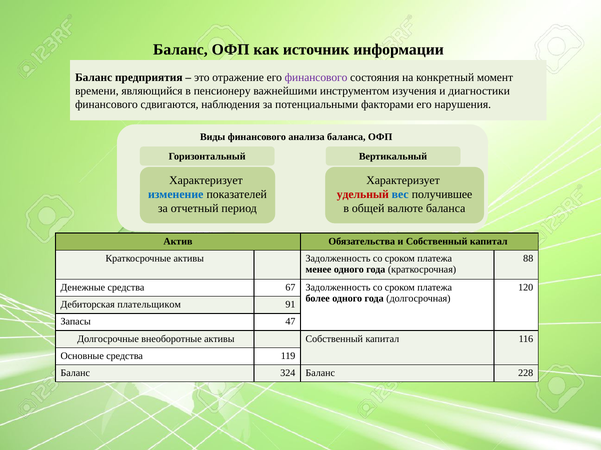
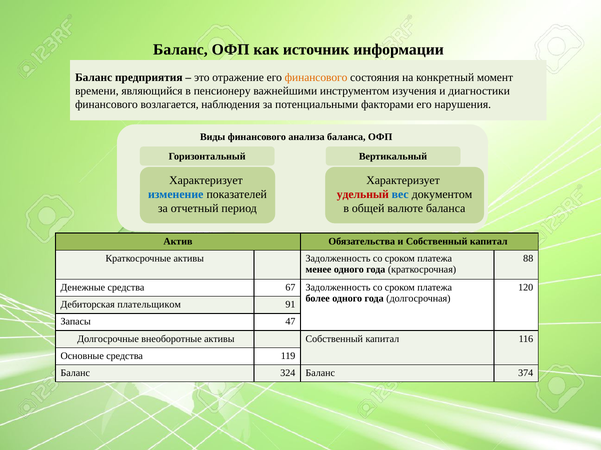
финансового colour: purple -> orange (316, 77)
сдвигаются: сдвигаются -> возлагается (170, 105)
получившее: получившее -> документом (442, 195)
228: 228 -> 374 (526, 374)
